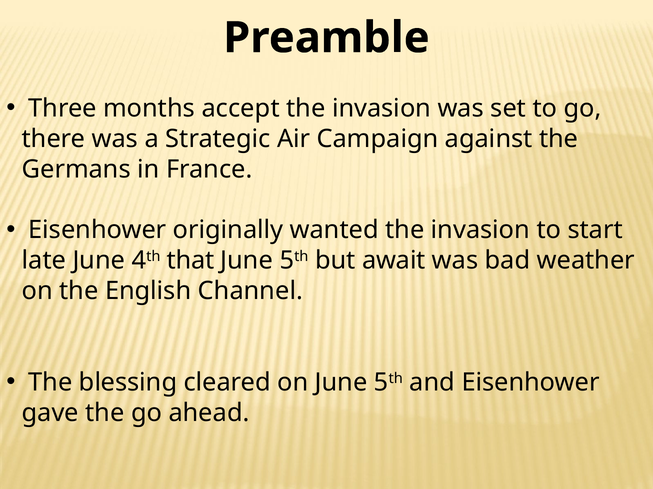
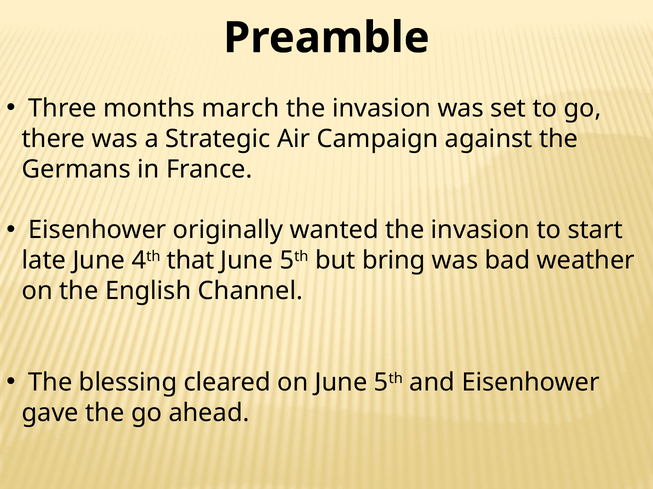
accept: accept -> march (241, 108)
await: await -> bring (394, 261)
